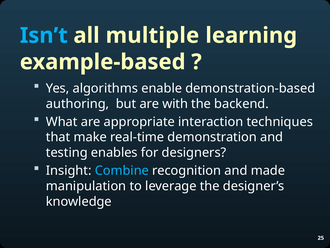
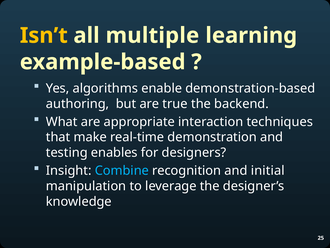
Isn’t colour: light blue -> yellow (44, 35)
with: with -> true (175, 104)
made: made -> initial (268, 170)
